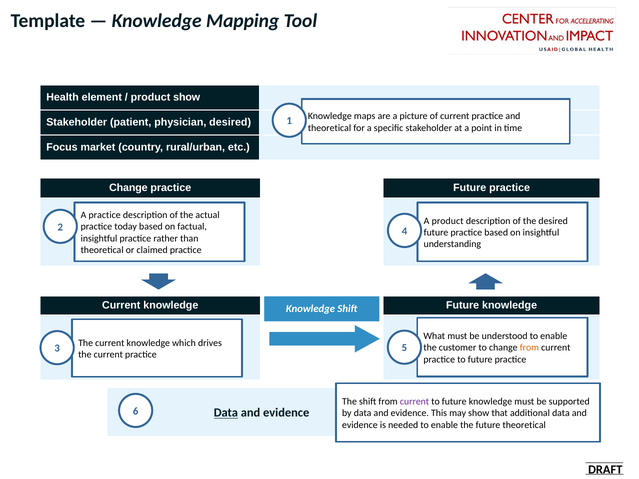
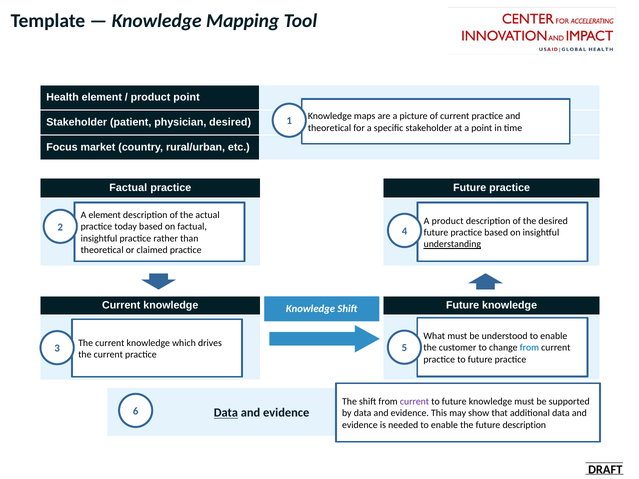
product show: show -> point (187, 97)
Change: Change -> Factual (128, 188)
A practice: practice -> element (105, 215)
understanding underline: none -> present (452, 244)
from colour: orange -> blue (529, 348)
future theoretical: theoretical -> description (524, 425)
